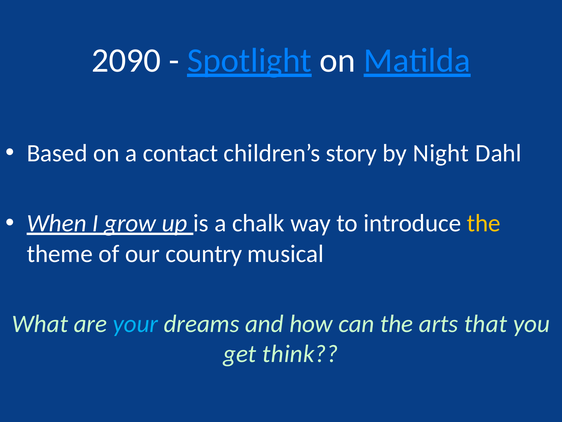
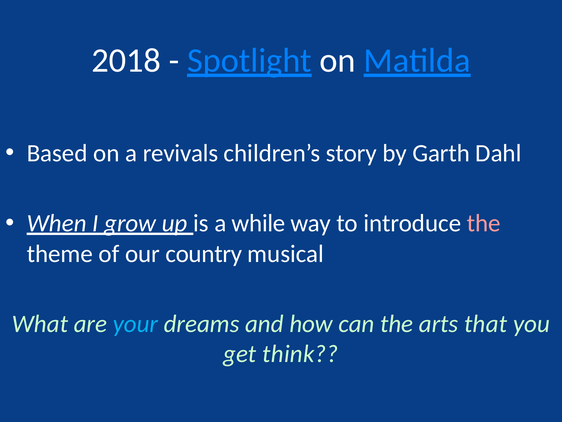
2090: 2090 -> 2018 (126, 61)
contact: contact -> revivals (180, 153)
Night: Night -> Garth (441, 153)
chalk: chalk -> while (258, 223)
the colour: yellow -> pink (484, 223)
